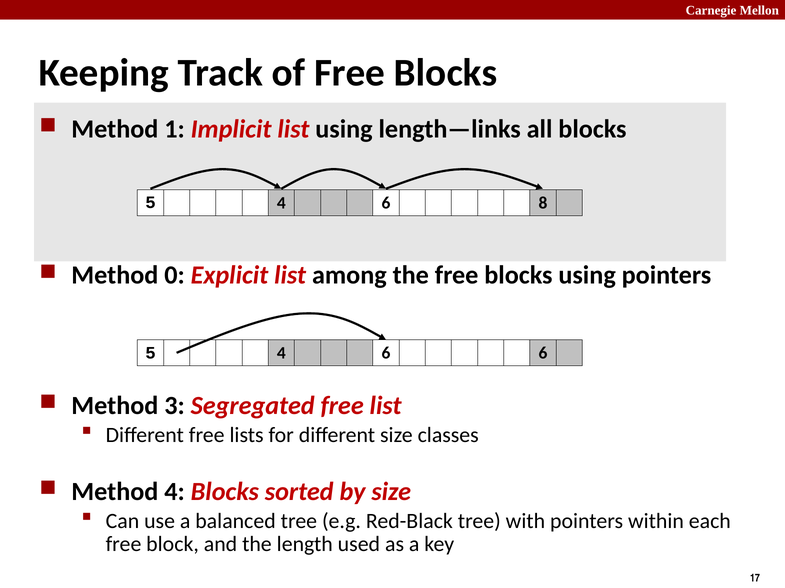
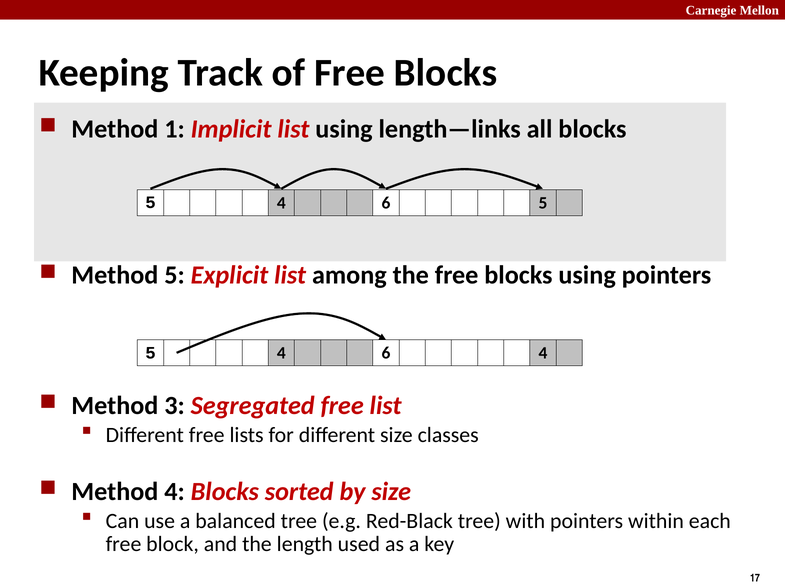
4 8: 8 -> 5 (543, 203)
Method 0: 0 -> 5 (175, 276)
4 6: 6 -> 4 (543, 354)
